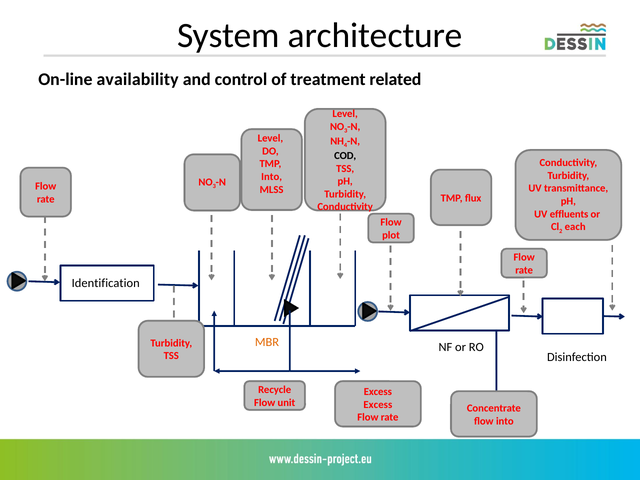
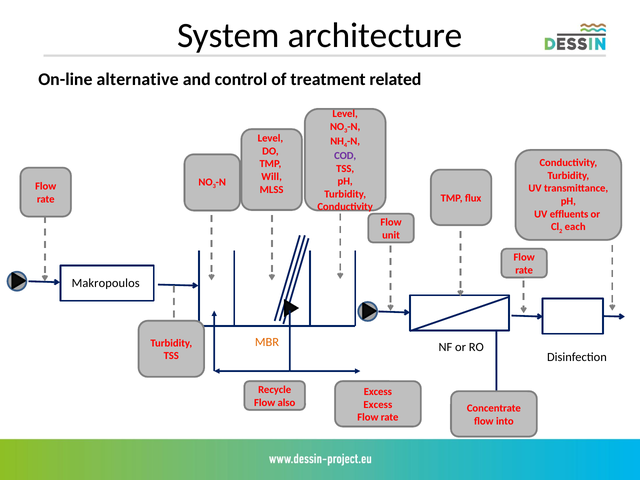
availability: availability -> alternative (138, 79)
COD colour: black -> purple (345, 156)
Into: Into -> Will (272, 177)
plot: plot -> unit (391, 235)
Identification: Identification -> Makropoulos (106, 283)
unit: unit -> also (286, 403)
